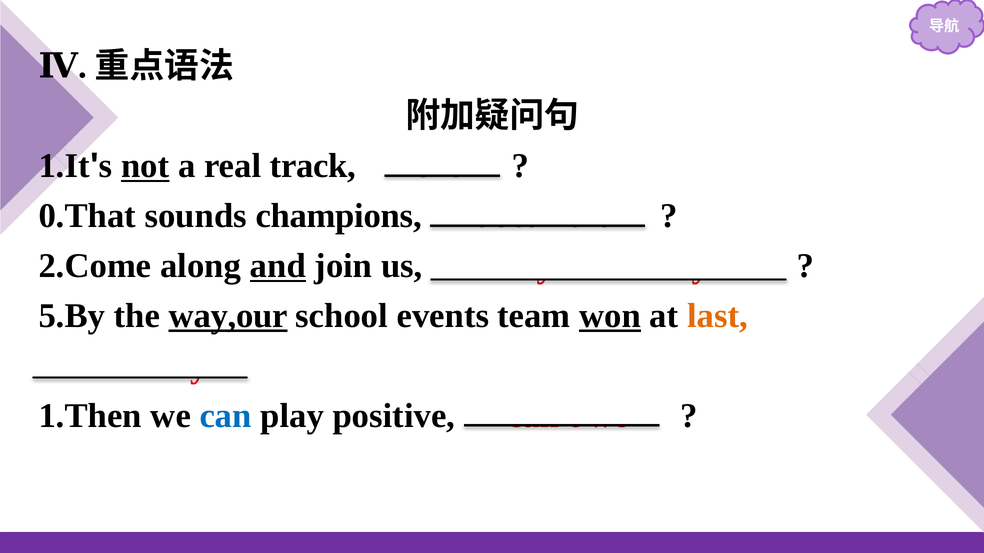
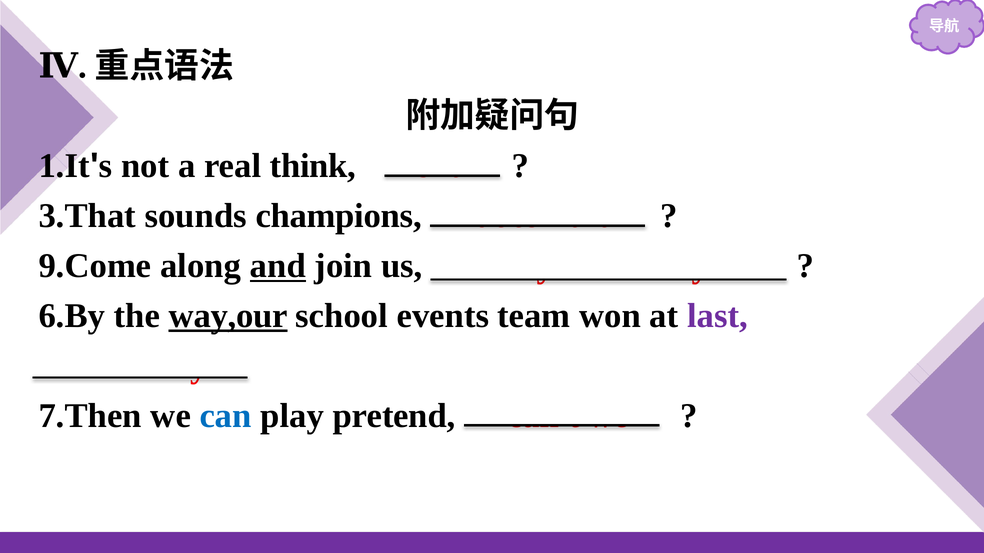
not underline: present -> none (145, 166)
track: track -> think (313, 166)
0.That: 0.That -> 3.That (87, 216)
2.Come: 2.Come -> 9.Come (95, 266)
5.By: 5.By -> 6.By (72, 316)
won underline: present -> none (610, 316)
last colour: orange -> purple (717, 316)
1.Then: 1.Then -> 7.Then (90, 416)
positive: positive -> pretend (394, 416)
